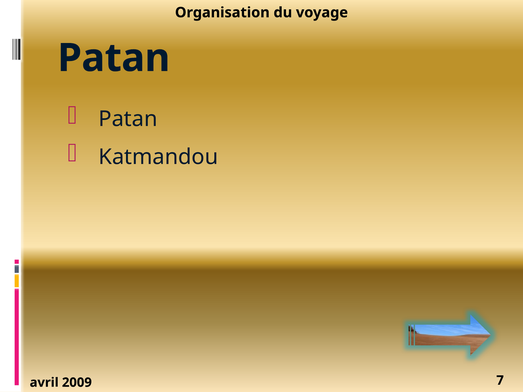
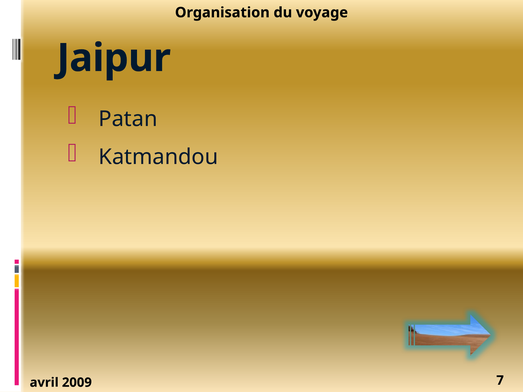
Patan: Patan -> Jaipur (114, 58)
